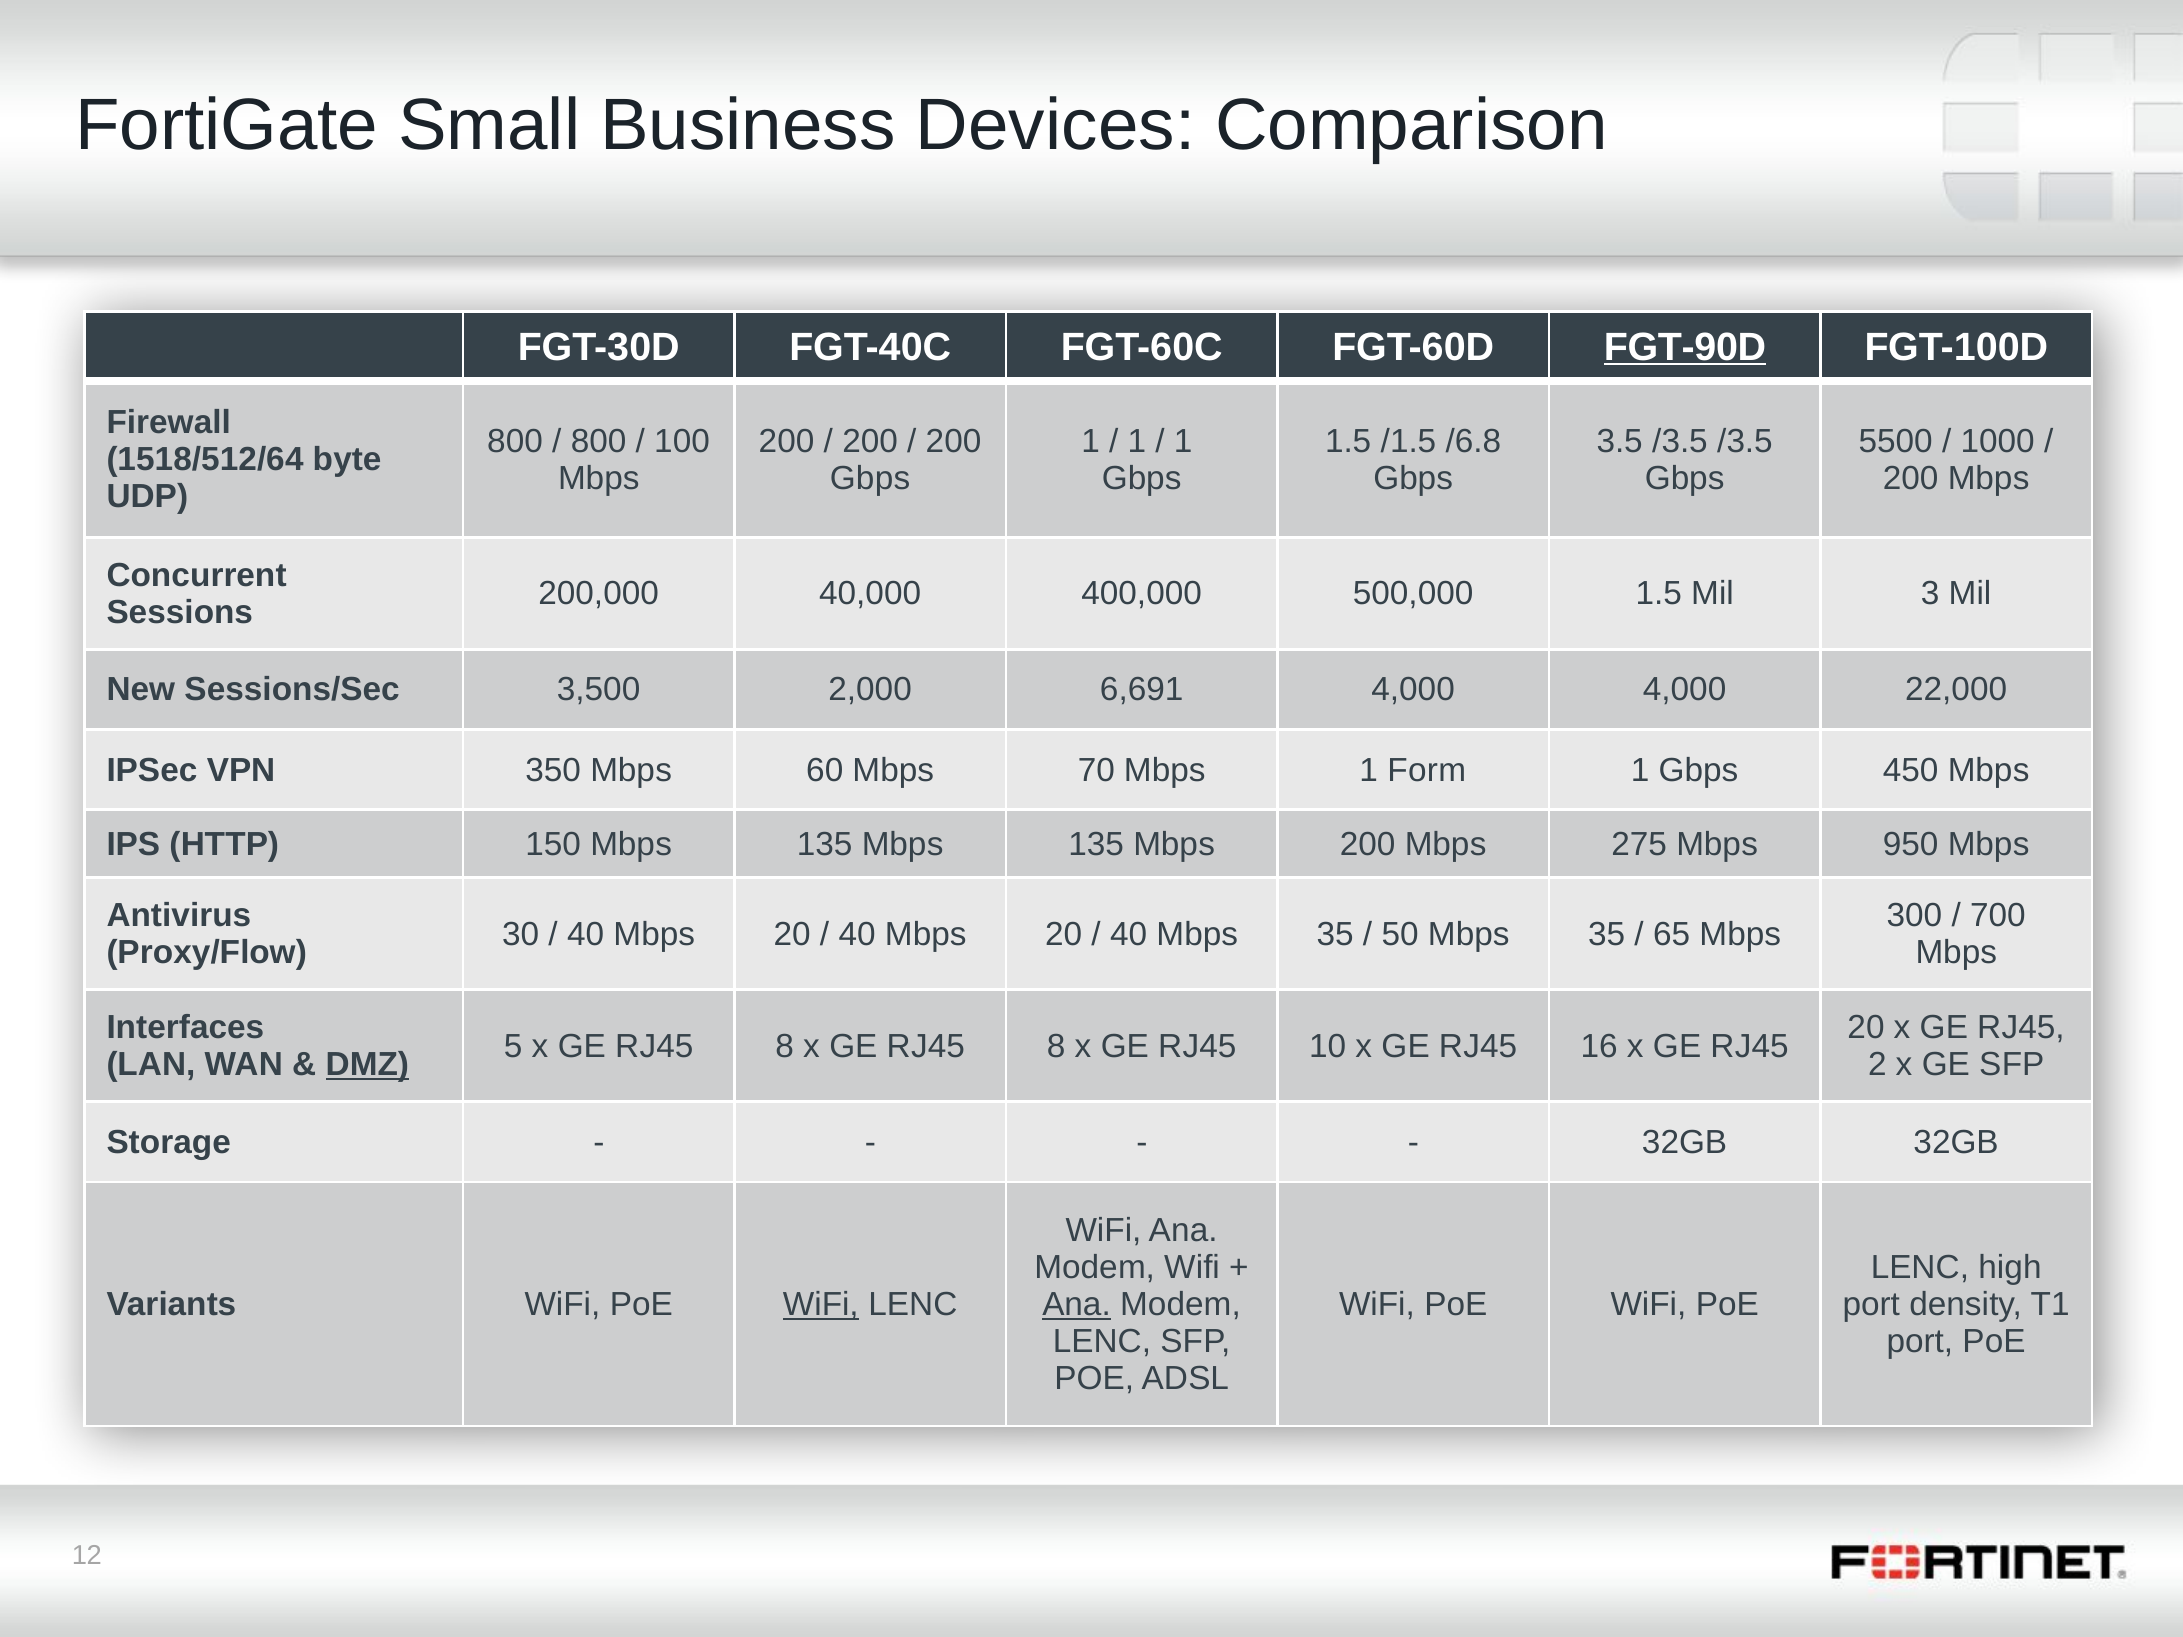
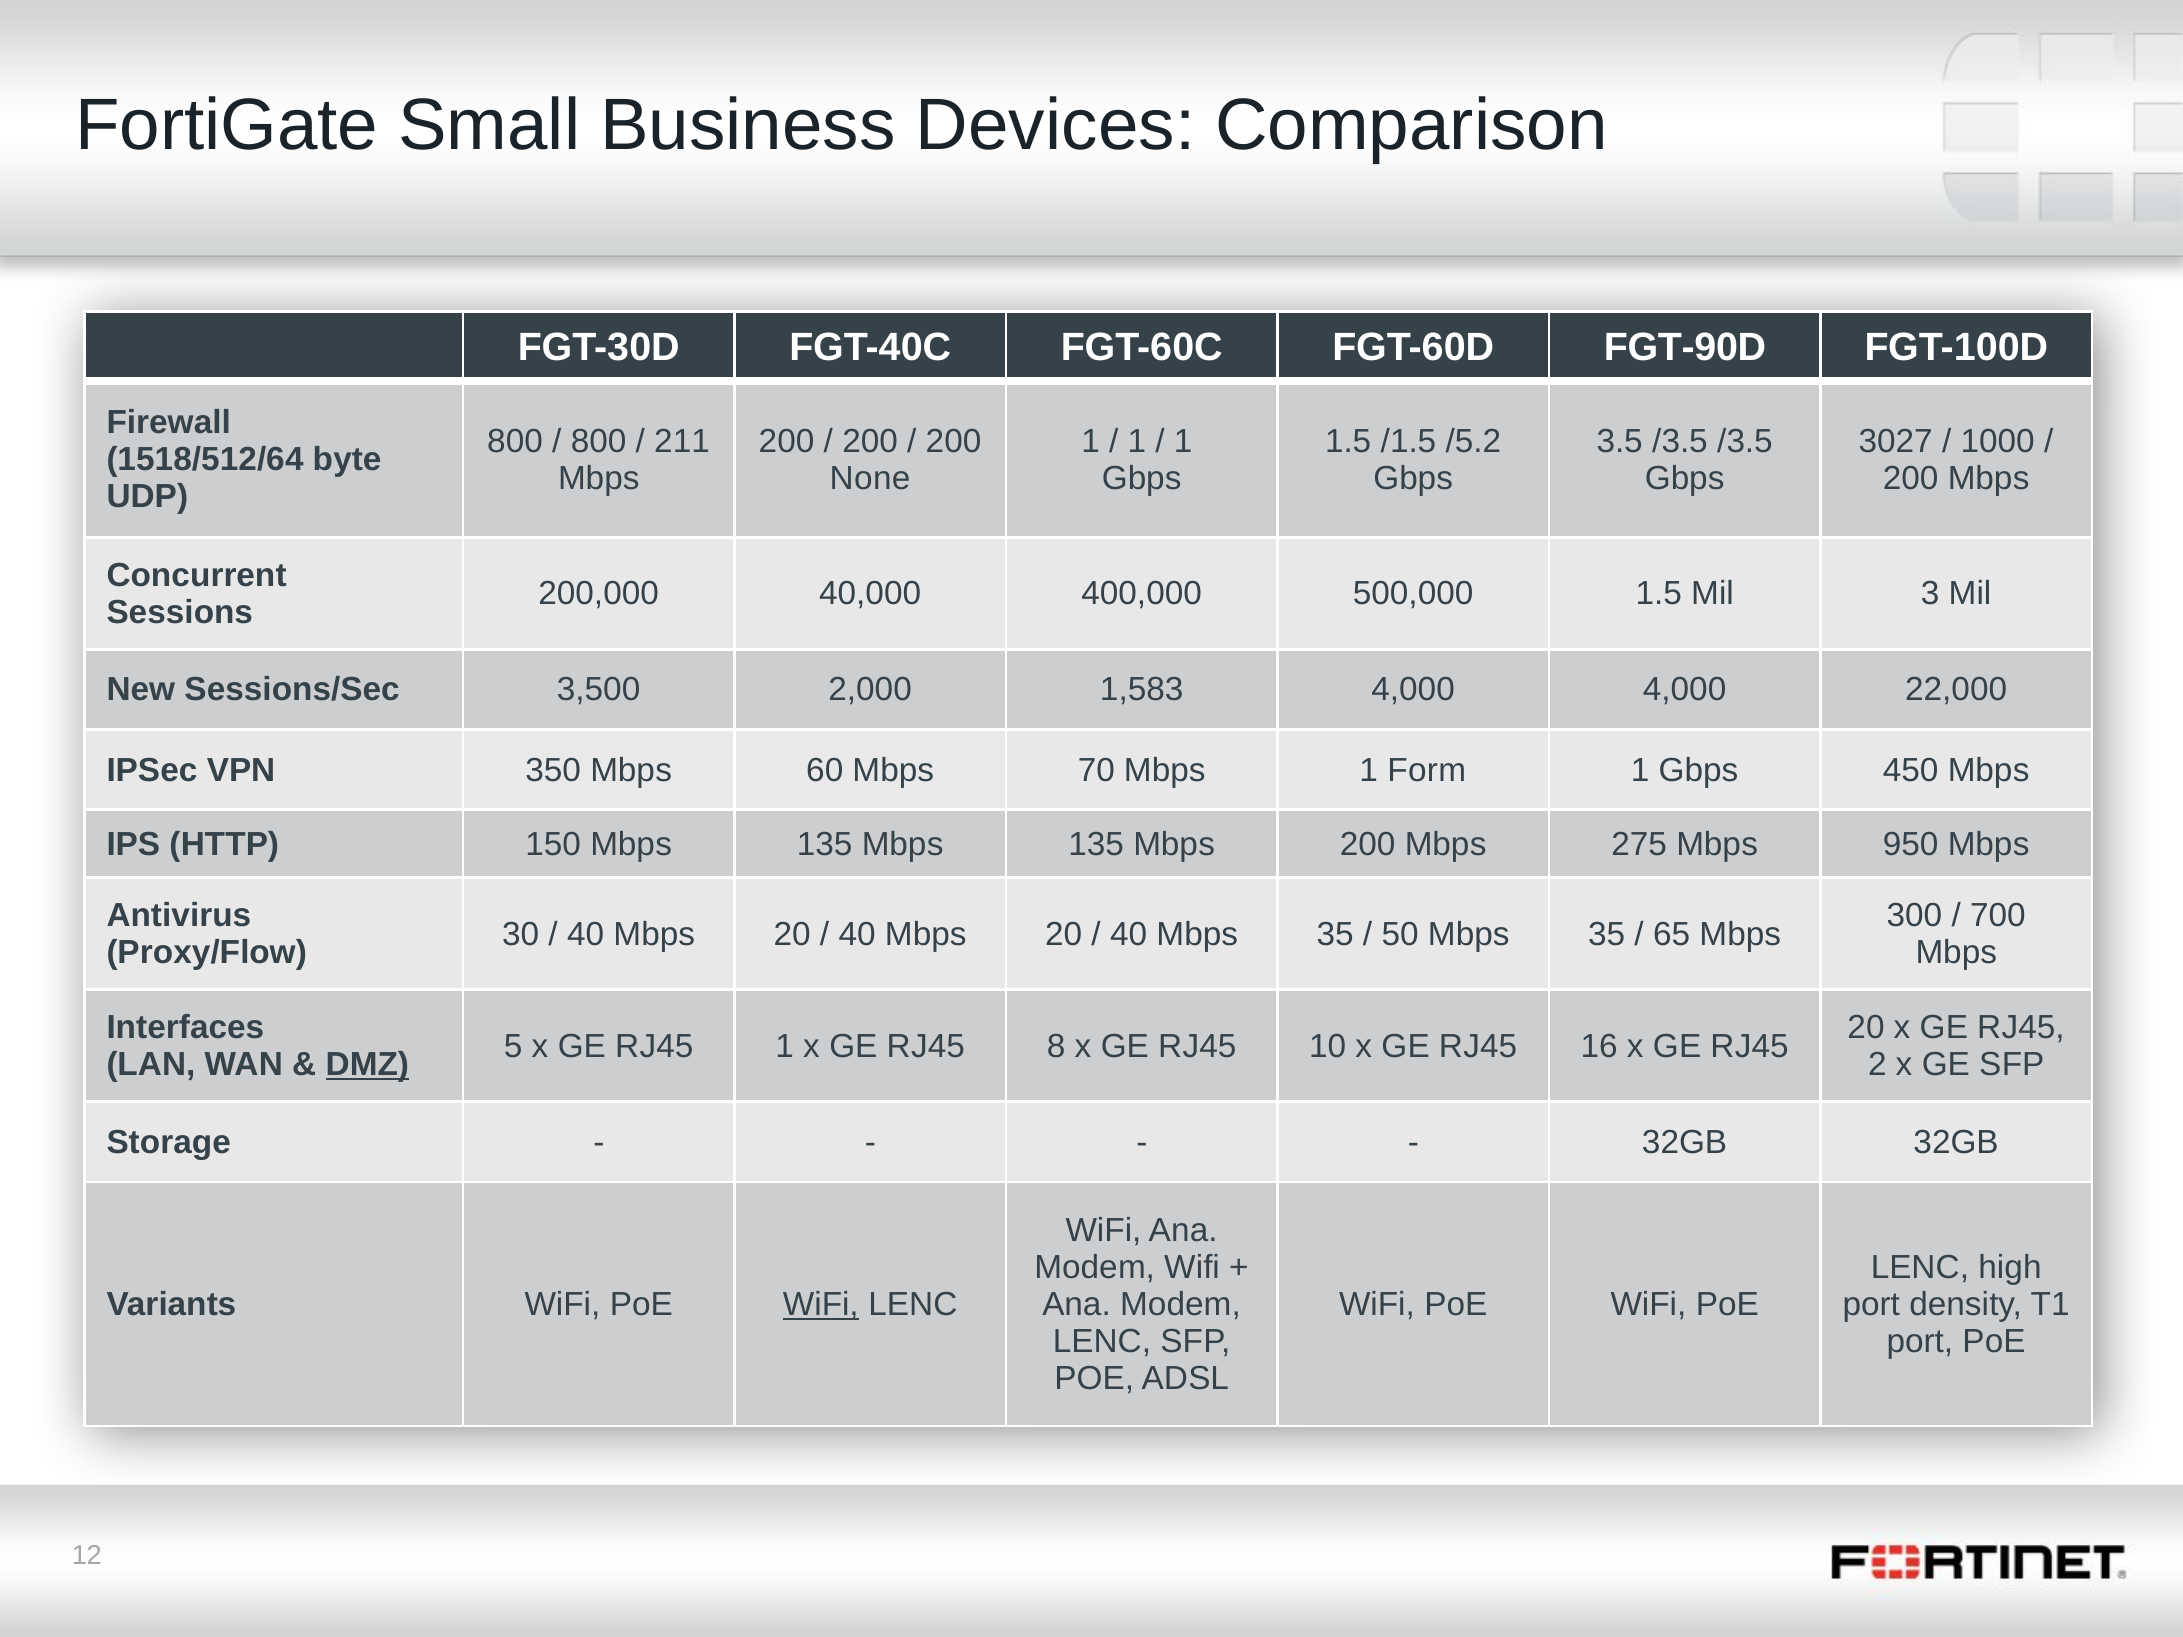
FGT-90D underline: present -> none (1685, 347)
100: 100 -> 211 (682, 441)
/6.8: /6.8 -> /5.2 (1473, 441)
5500: 5500 -> 3027 (1896, 441)
Gbps: Gbps -> None (870, 478)
6,691: 6,691 -> 1,583 (1142, 690)
8: 8 -> 1 (785, 1046)
Ana underline: present -> none (1077, 1305)
